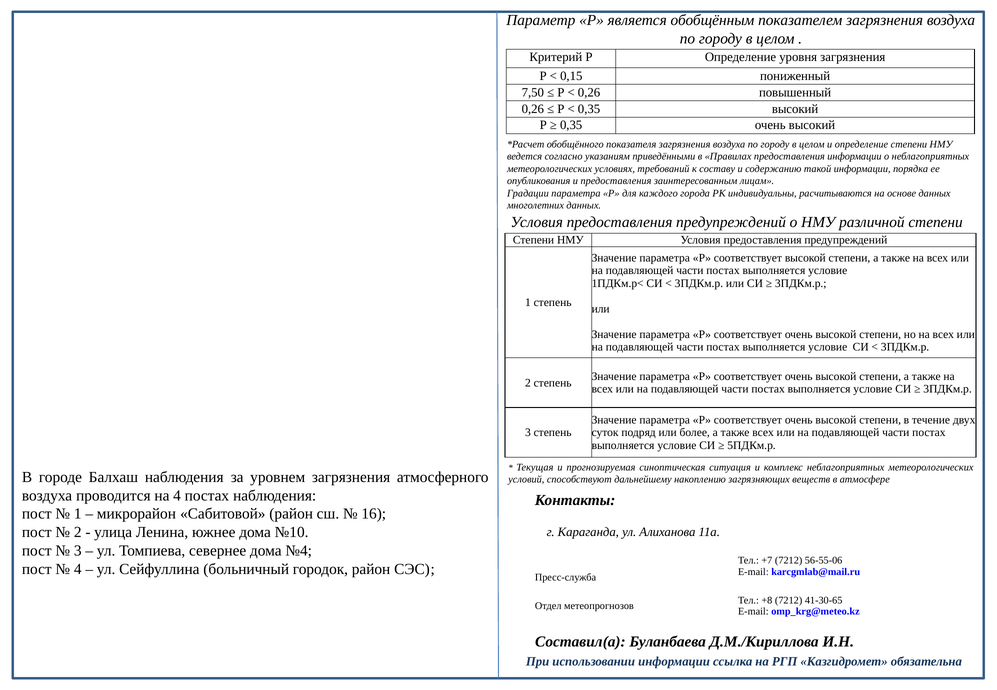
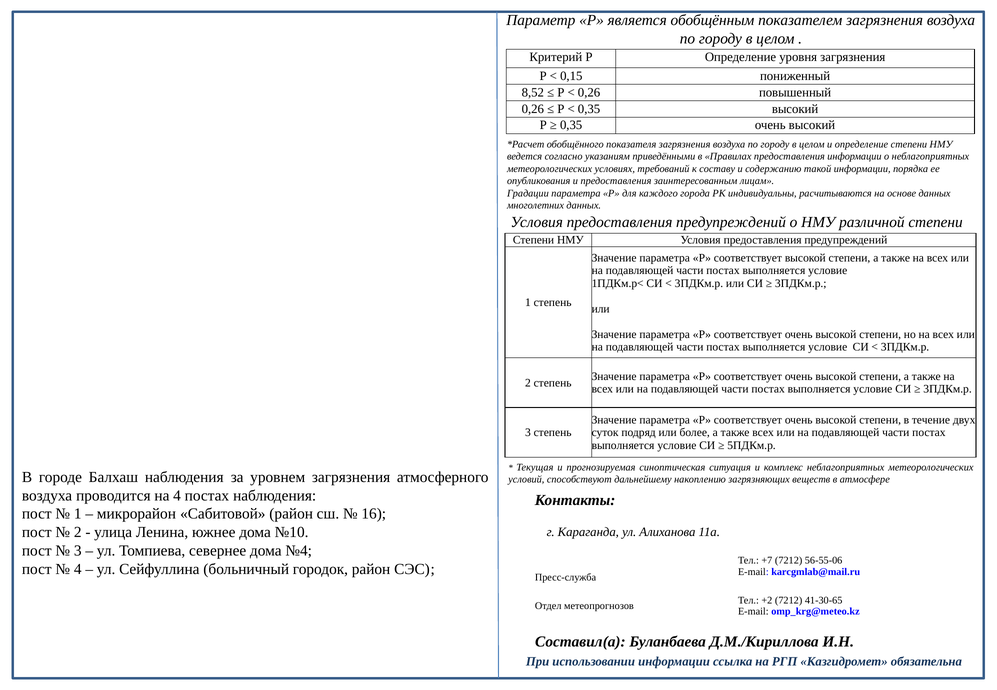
7,50: 7,50 -> 8,52 (533, 92)
+8: +8 -> +2 (767, 600)
